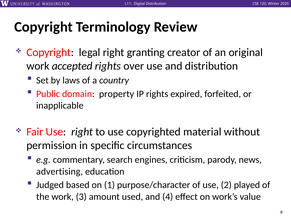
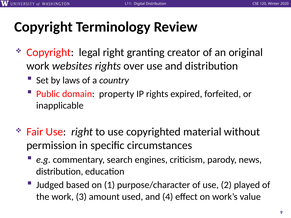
accepted: accepted -> websites (72, 66)
advertising: advertising -> distribution (60, 172)
